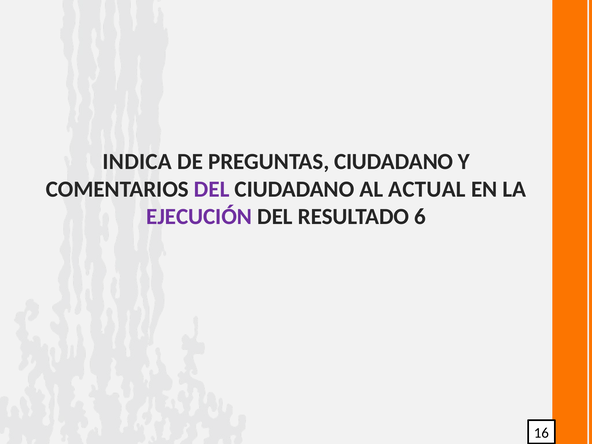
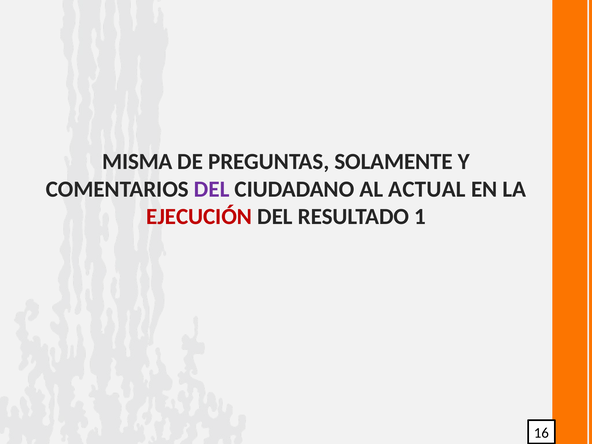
INDICA: INDICA -> MISMA (137, 161)
PREGUNTAS CIUDADANO: CIUDADANO -> SOLAMENTE (394, 161)
EJECUCIÓN colour: purple -> red (199, 217)
6: 6 -> 1 (420, 217)
